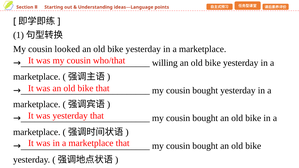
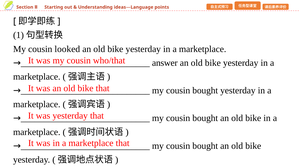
willing: willing -> answer (165, 63)
